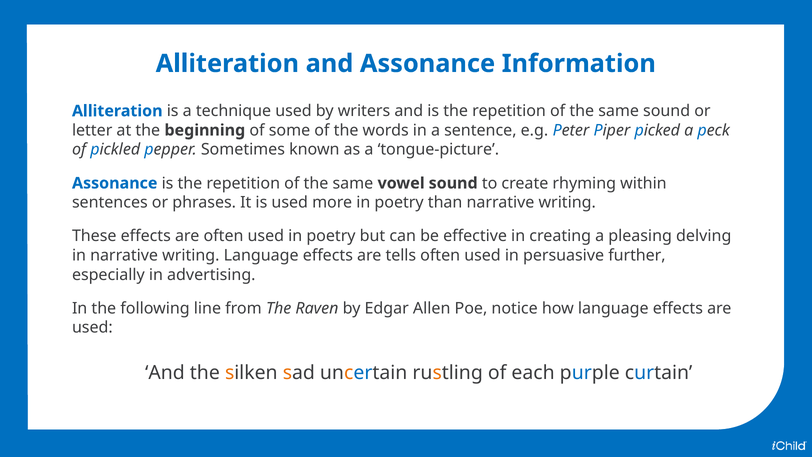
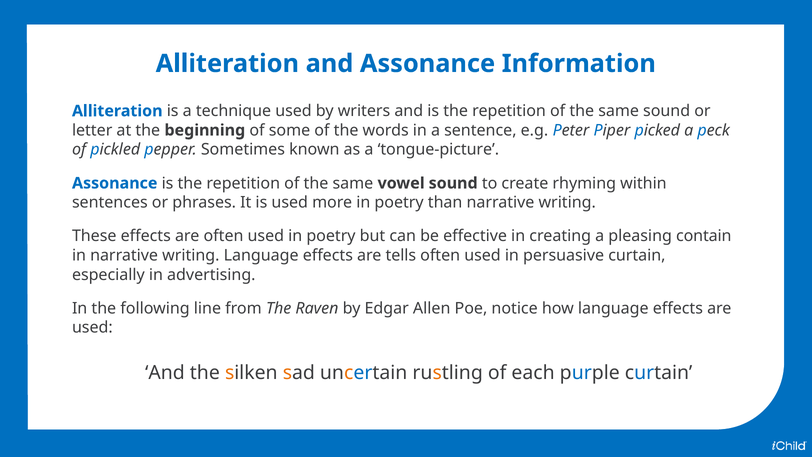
delving: delving -> contain (704, 236)
persuasive further: further -> curtain (637, 255)
